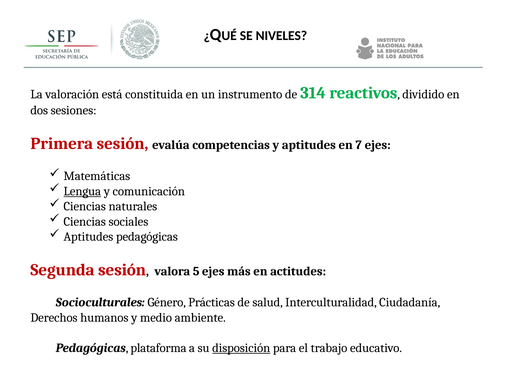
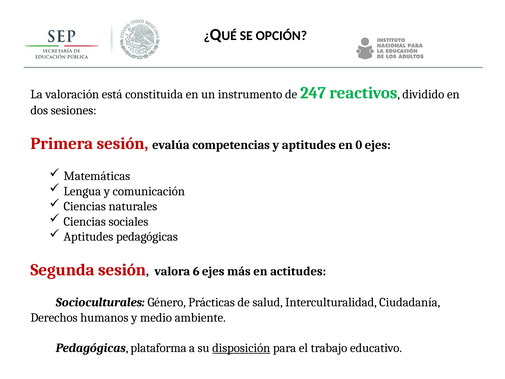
NIVELES: NIVELES -> OPCIÓN (281, 36)
314: 314 -> 247 (313, 93)
7: 7 -> 0 (359, 145)
Lengua underline: present -> none (82, 191)
5: 5 -> 6 (196, 271)
